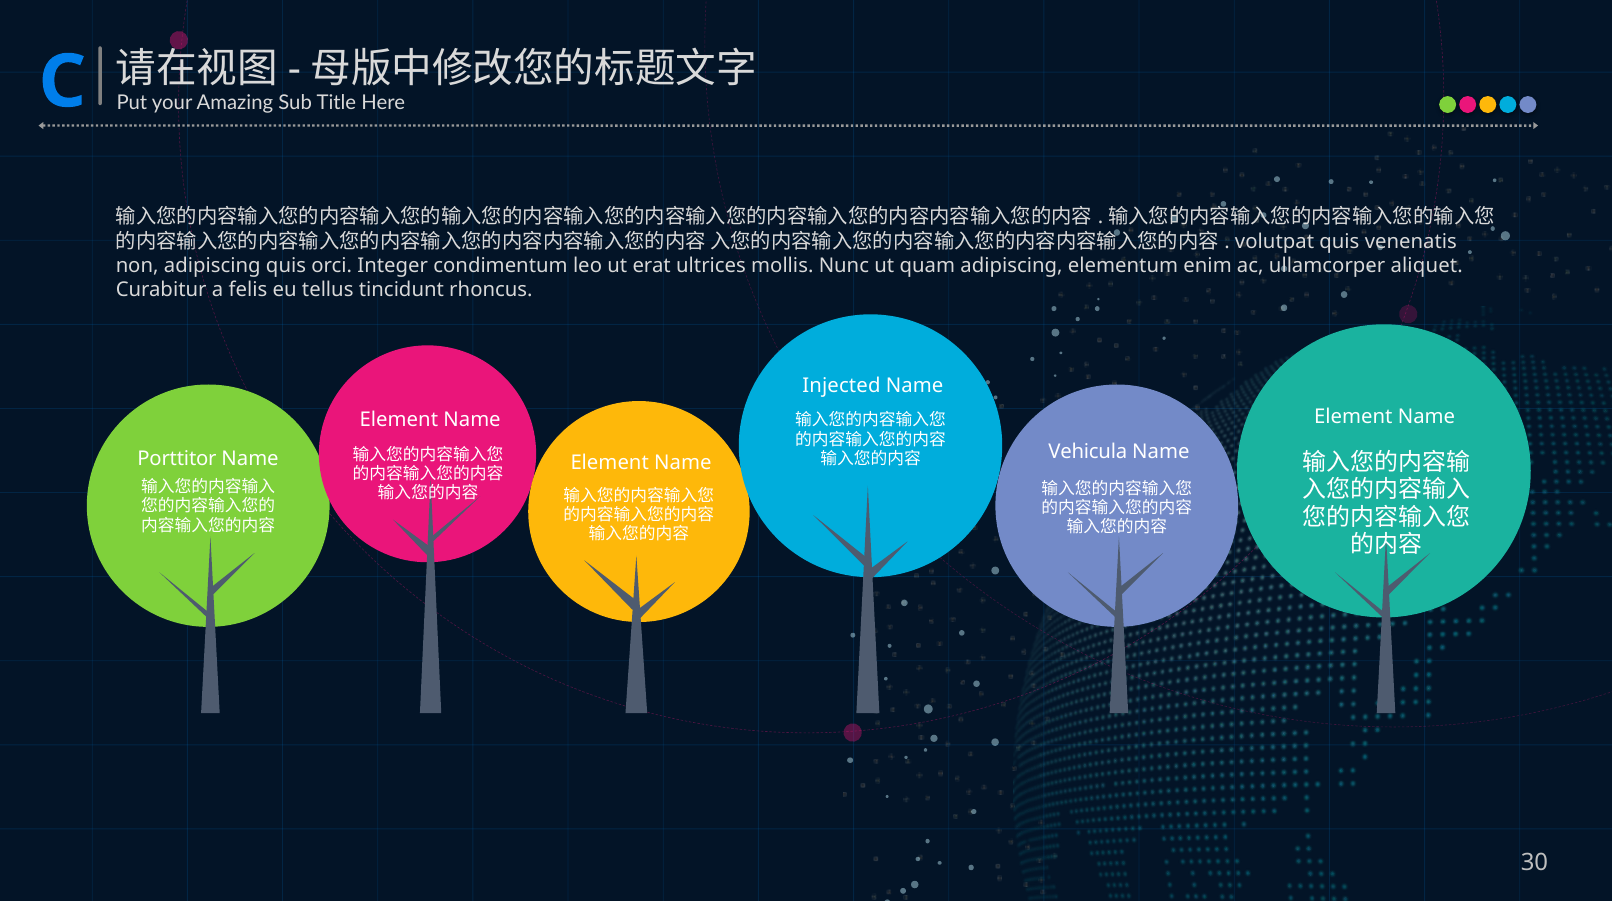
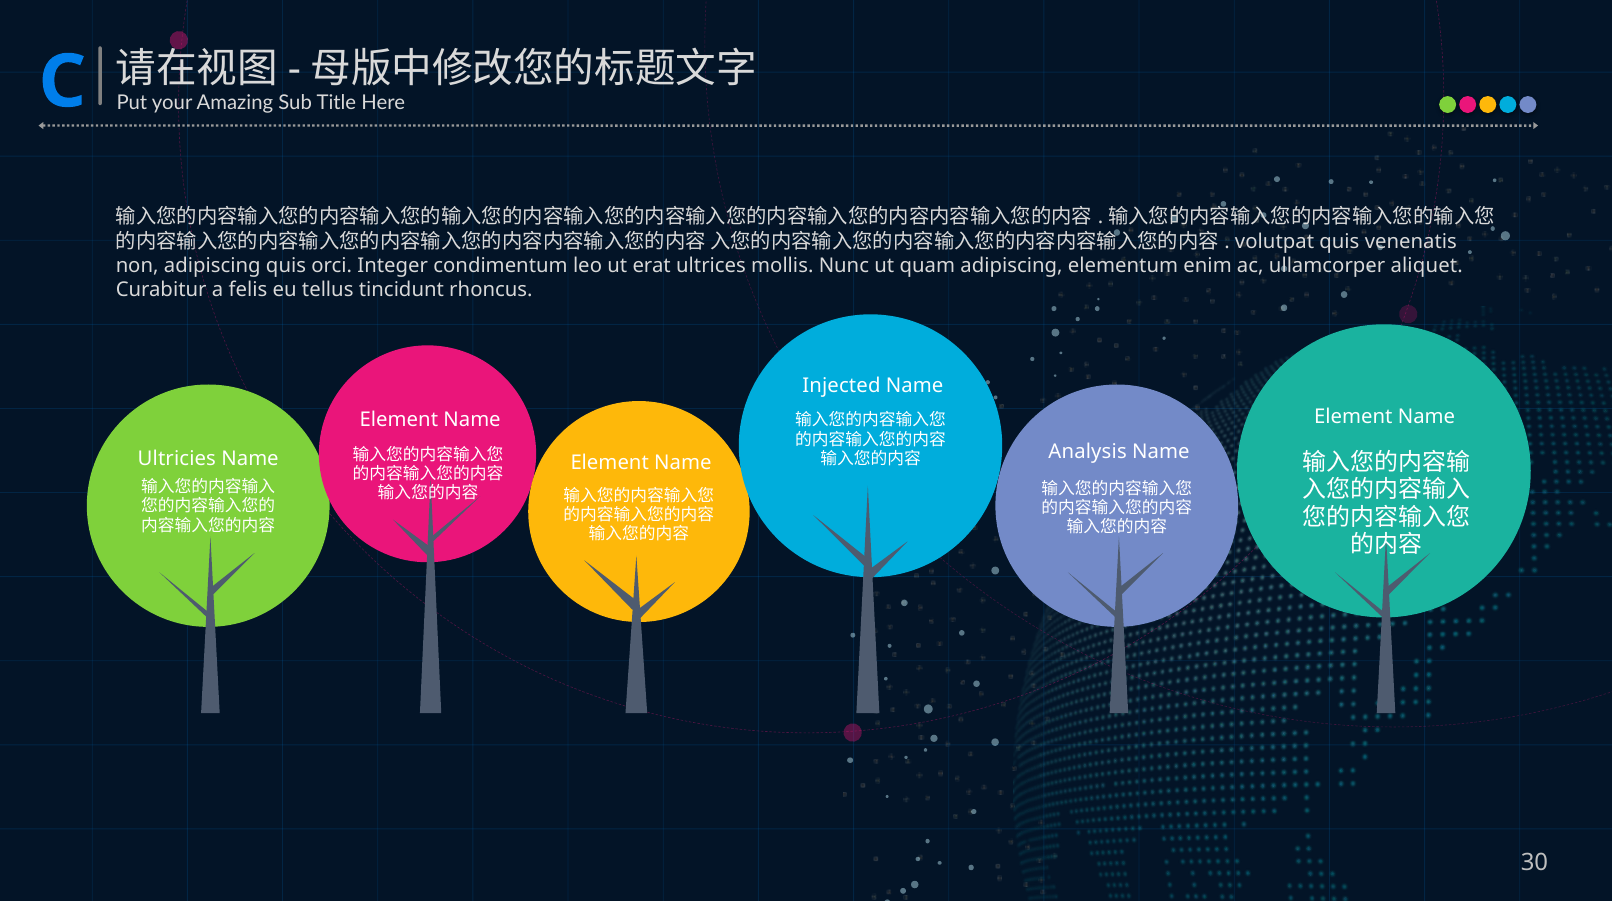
Vehicula: Vehicula -> Analysis (1088, 452)
Porttitor: Porttitor -> Ultricies (177, 459)
